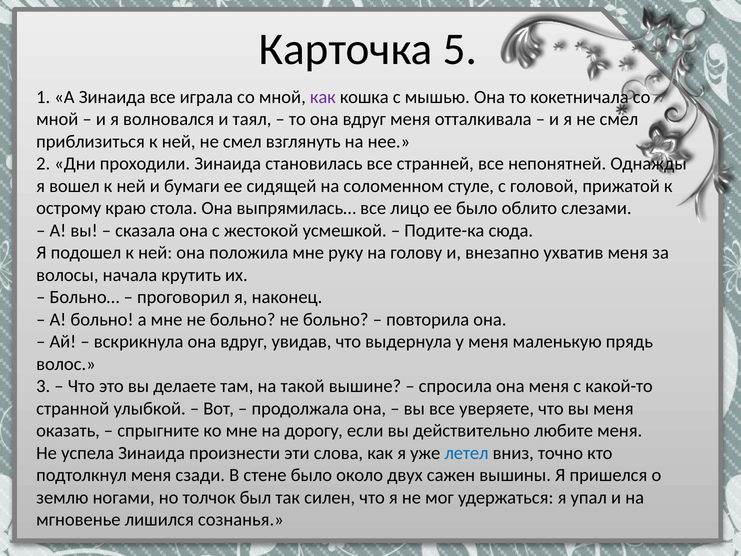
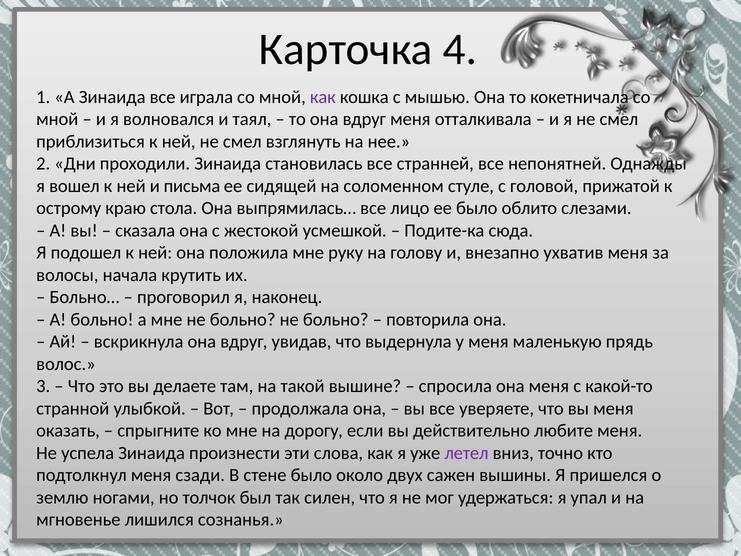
5: 5 -> 4 (460, 49)
бумаги: бумаги -> письма (192, 186)
летел colour: blue -> purple (467, 453)
